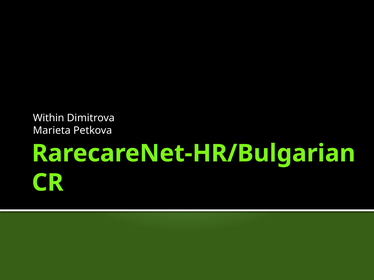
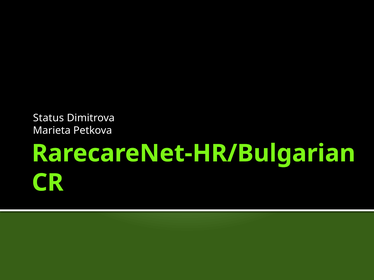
Within: Within -> Status (48, 118)
